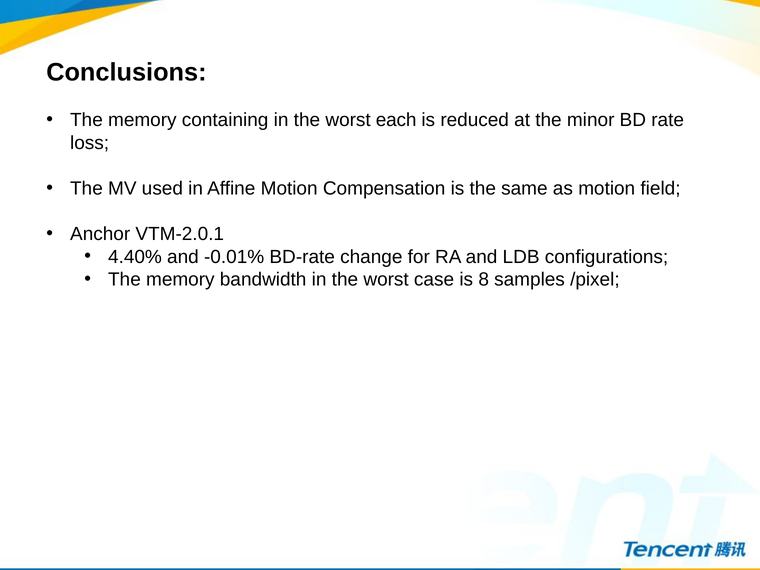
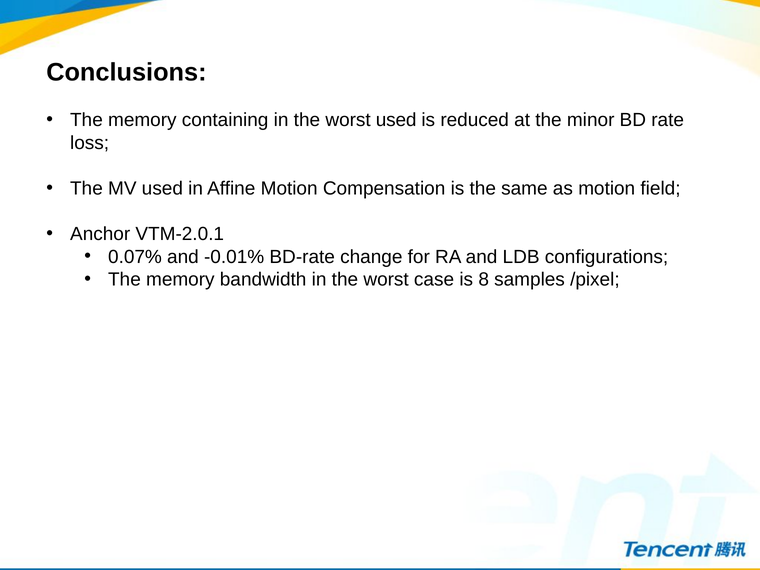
worst each: each -> used (396, 120)
4.40%: 4.40% -> 0.07% (135, 257)
